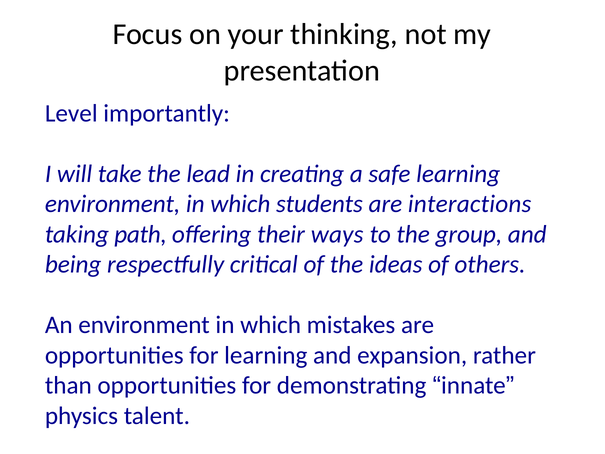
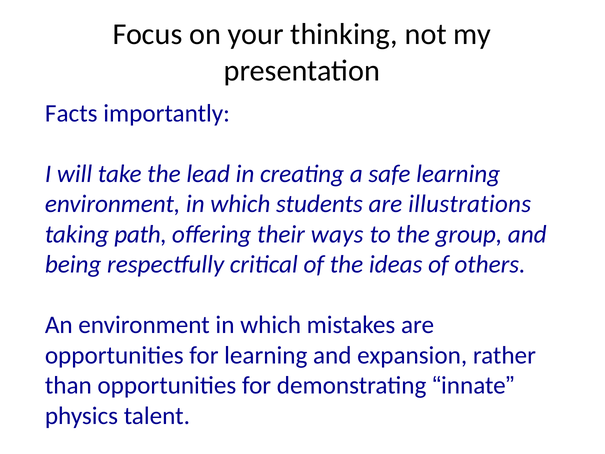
Level: Level -> Facts (71, 113)
interactions: interactions -> illustrations (470, 204)
